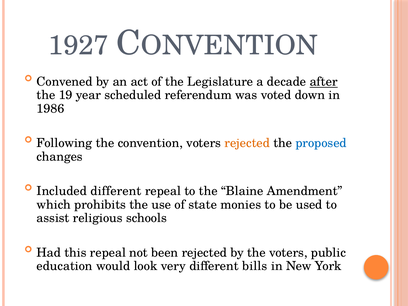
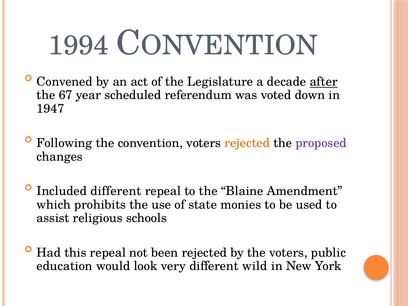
1927: 1927 -> 1994 (79, 45)
19: 19 -> 67 (66, 95)
1986: 1986 -> 1947 (50, 109)
proposed colour: blue -> purple (321, 143)
bills: bills -> wild (255, 266)
